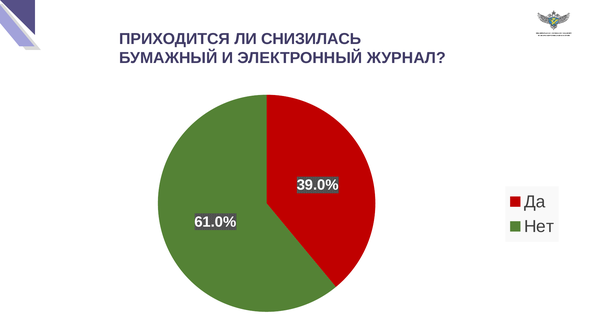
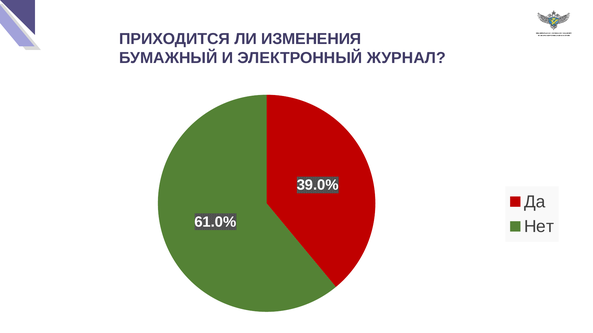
СНИЗИЛАСЬ: СНИЗИЛАСЬ -> ИЗМЕНЕНИЯ (311, 39)
